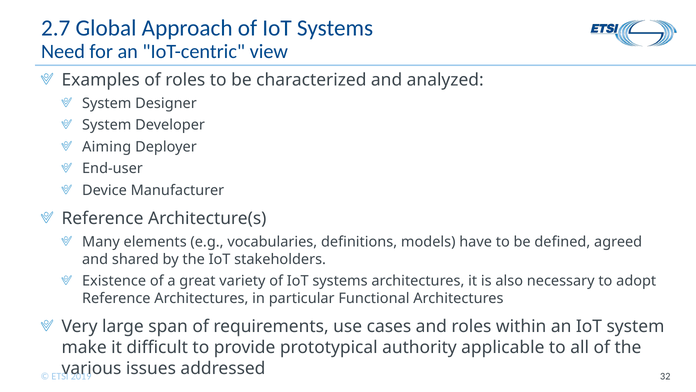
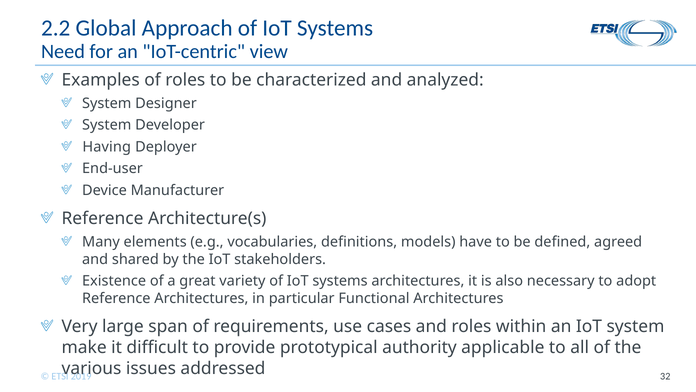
2.7: 2.7 -> 2.2 (56, 28)
Aiming: Aiming -> Having (107, 147)
